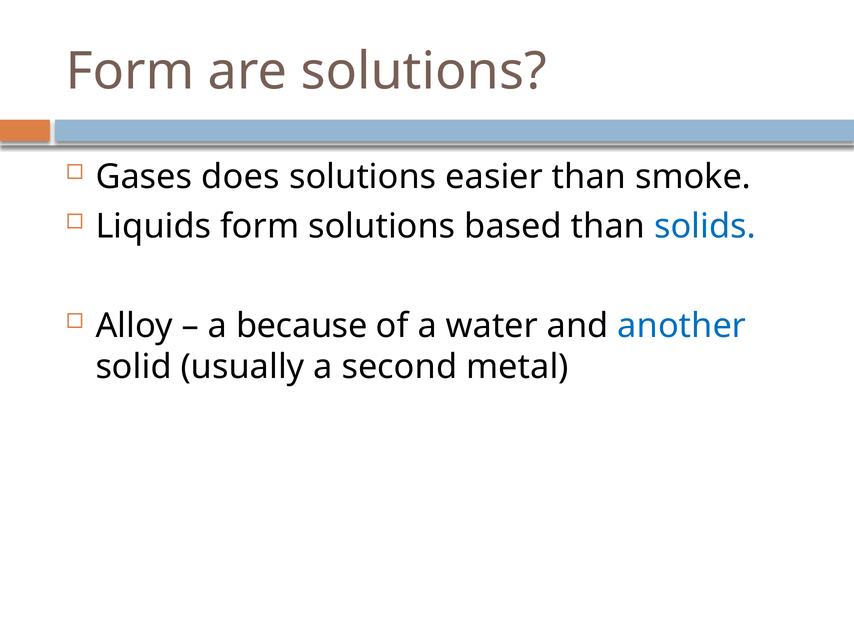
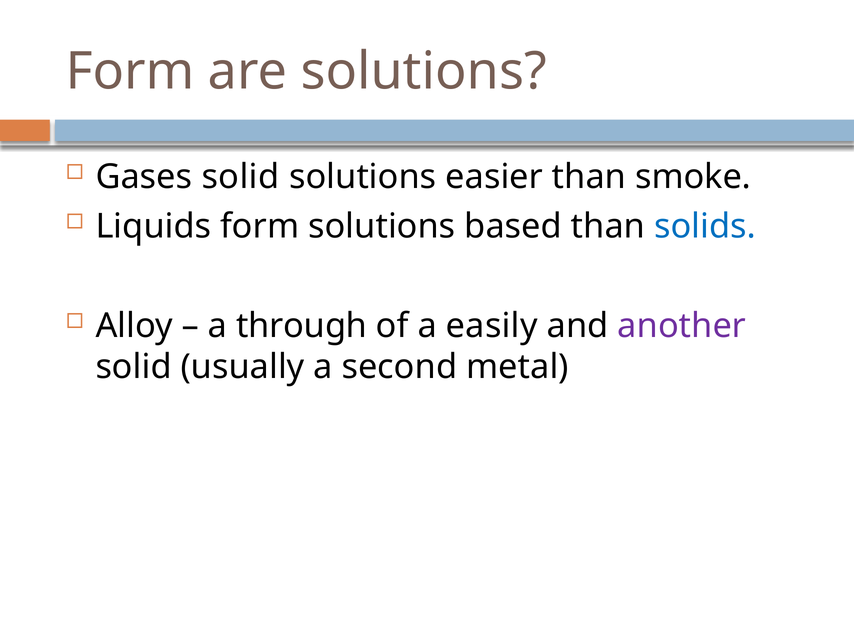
Gases does: does -> solid (240, 177)
because: because -> through (302, 325)
water: water -> easily (492, 325)
another colour: blue -> purple (682, 325)
